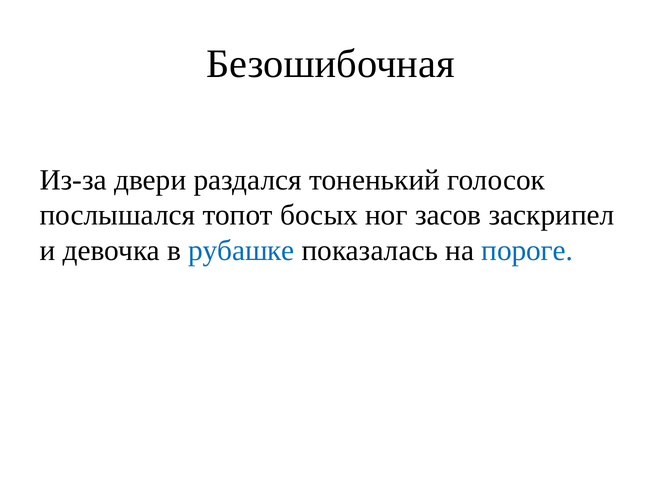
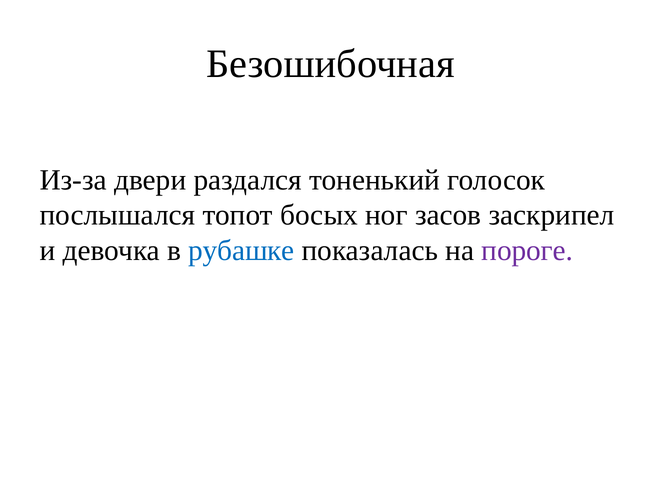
пороге colour: blue -> purple (527, 250)
